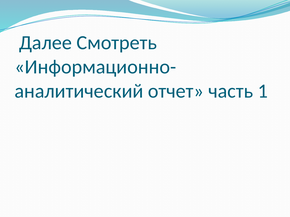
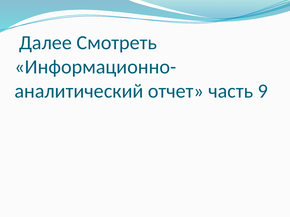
1: 1 -> 9 (263, 91)
